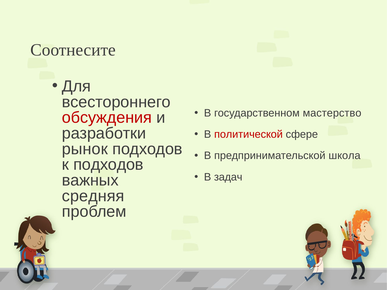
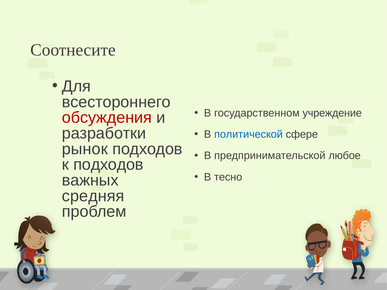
мастерство: мастерство -> учреждение (332, 113)
политической colour: red -> blue (248, 135)
школа: школа -> любое (345, 156)
задач: задач -> тесно (228, 177)
